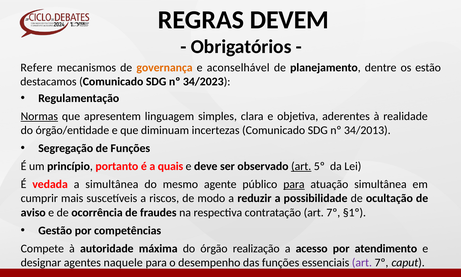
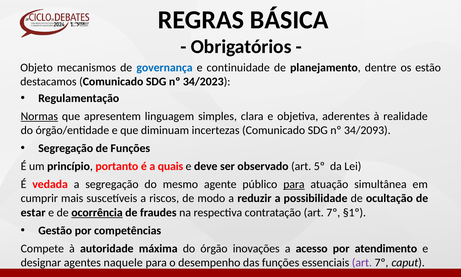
DEVEM: DEVEM -> BÁSICA (289, 20)
Refere: Refere -> Objeto (37, 67)
governança colour: orange -> blue (165, 67)
aconselhável: aconselhável -> continuidade (238, 67)
34/2013: 34/2013 -> 34/2093 (367, 130)
art underline: present -> none (301, 166)
a simultânea: simultânea -> segregação (112, 184)
aviso: aviso -> estar (33, 212)
ocorrência underline: none -> present (97, 212)
realização: realização -> inovações (256, 248)
